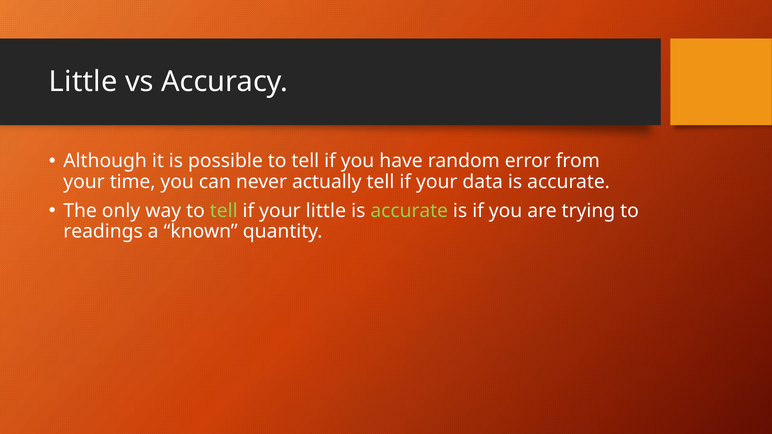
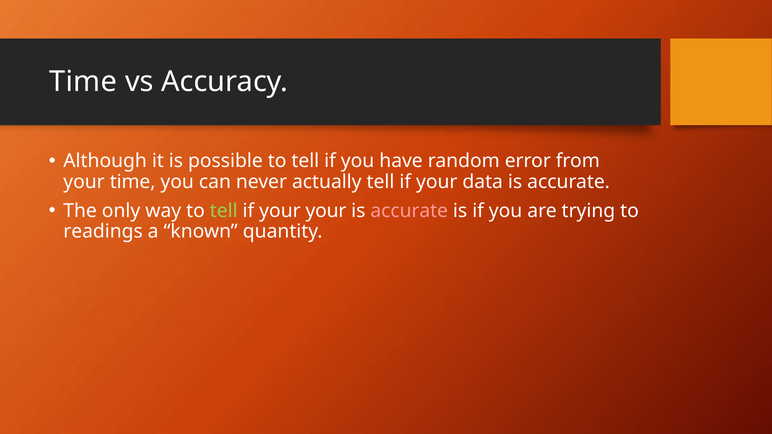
Little: Little -> Time (83, 82)
your little: little -> your (326, 211)
accurate colour: light green -> pink (409, 211)
